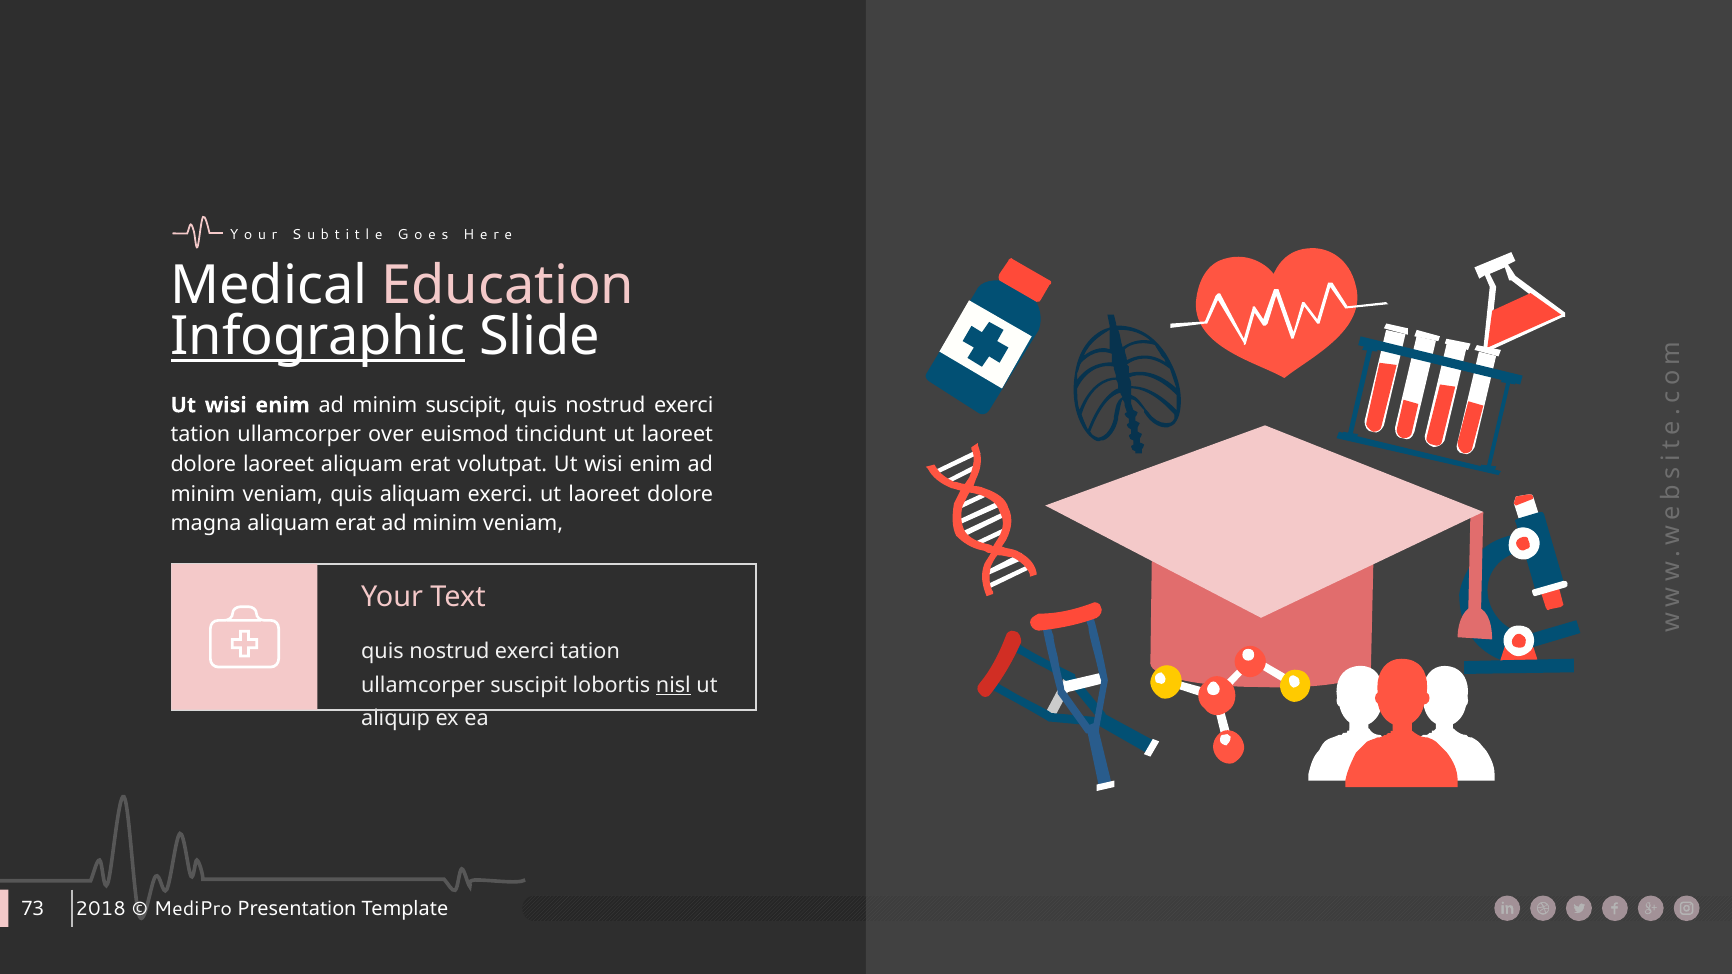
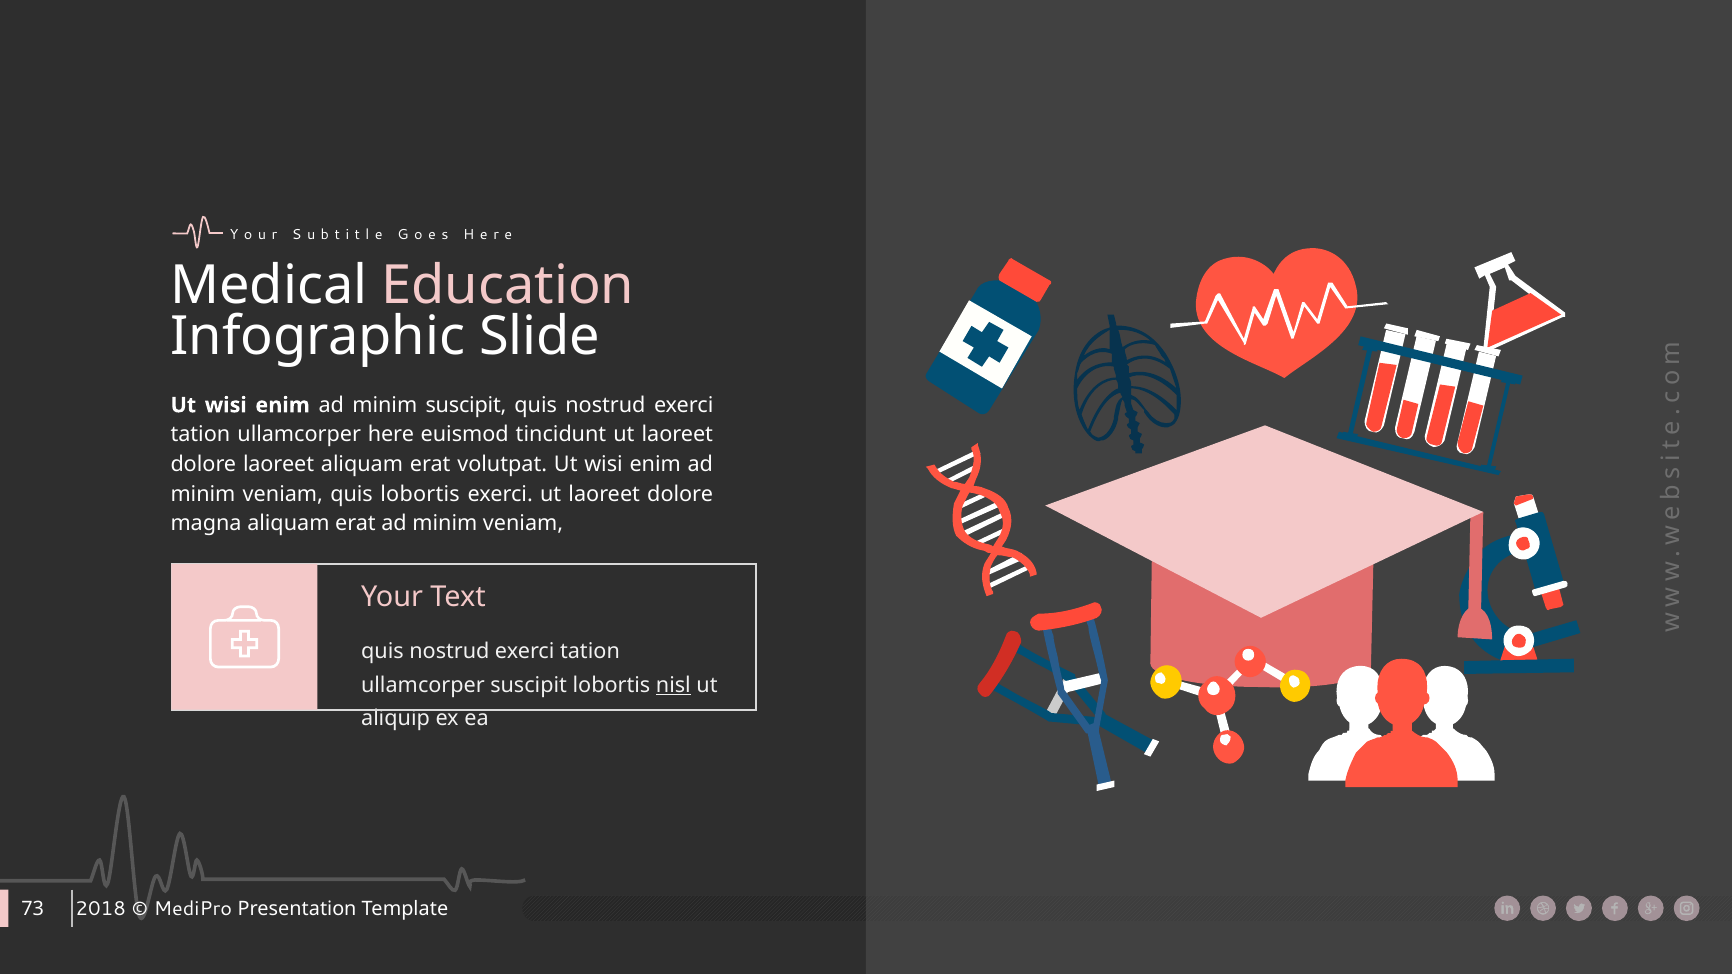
Infographic underline: present -> none (318, 337)
over: over -> here (391, 435)
quis aliquam: aliquam -> lobortis (420, 494)
